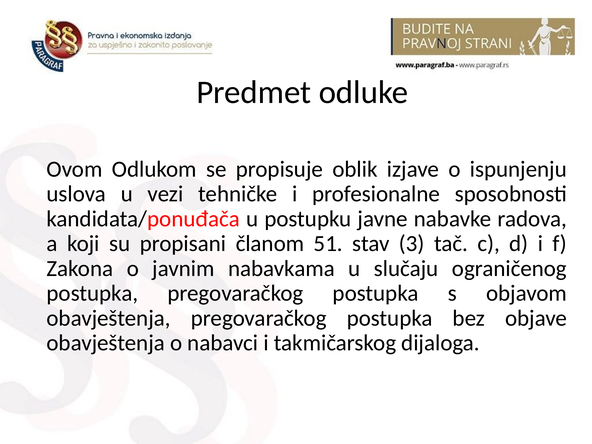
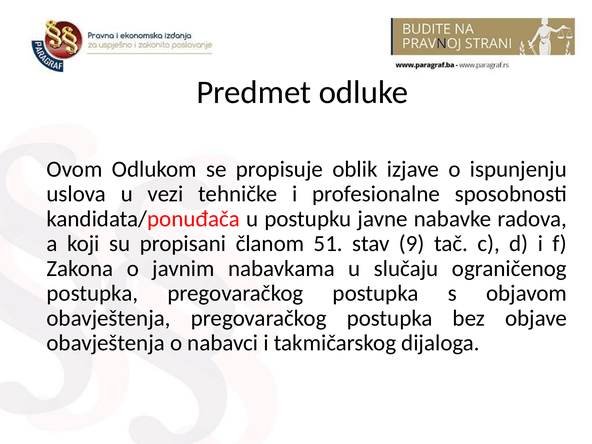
3: 3 -> 9 (412, 244)
